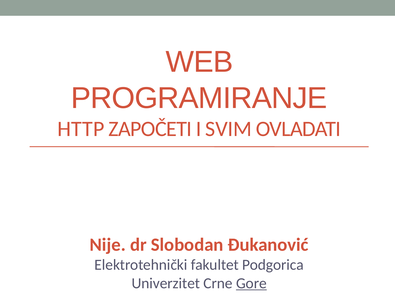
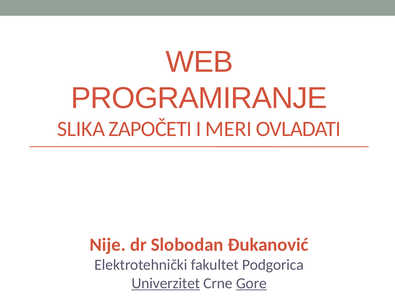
HTTP: HTTP -> SLIKA (81, 129)
SVIM: SVIM -> MERI (229, 129)
Univerzitet underline: none -> present (166, 284)
